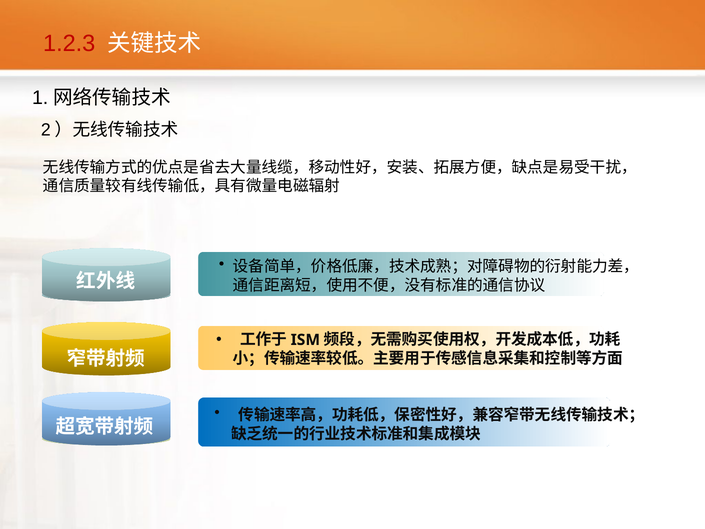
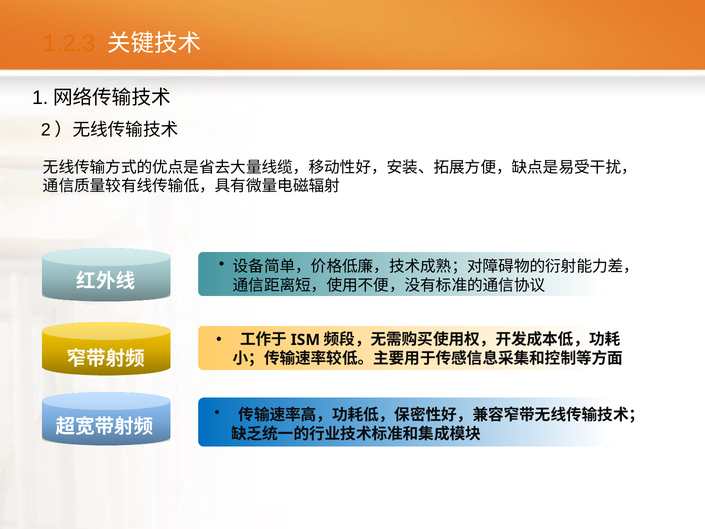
1.2.3 colour: red -> orange (69, 43)
